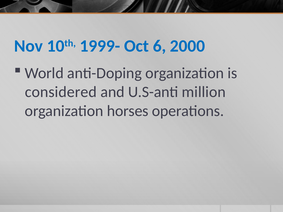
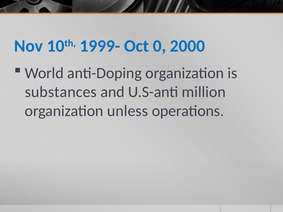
6: 6 -> 0 (159, 46)
considered: considered -> substances (61, 92)
horses: horses -> unless (128, 111)
